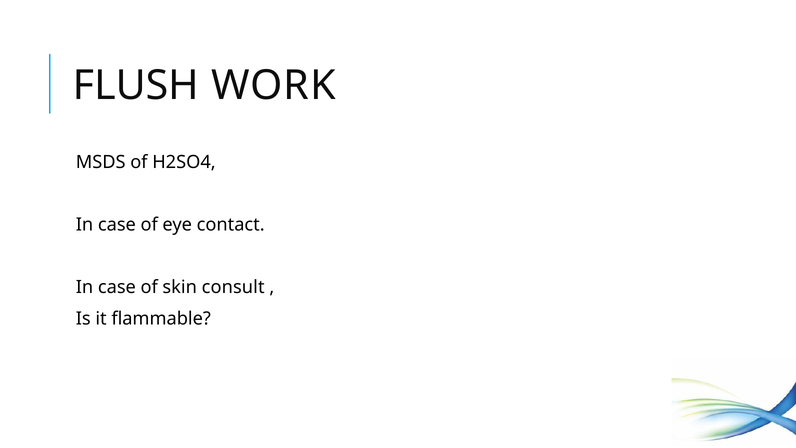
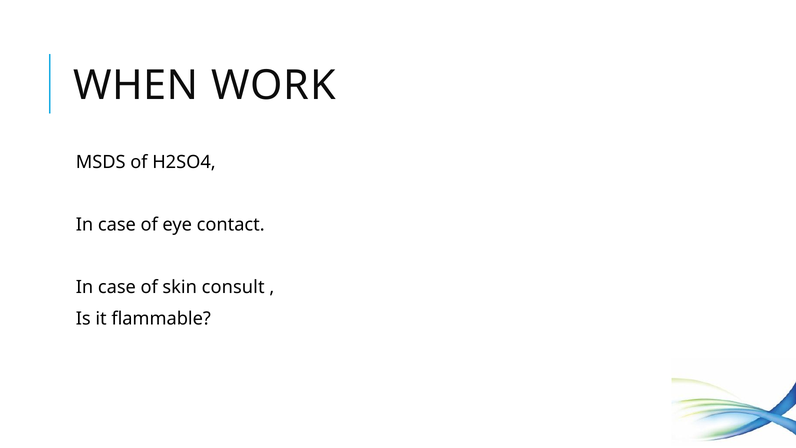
FLUSH: FLUSH -> WHEN (136, 85)
